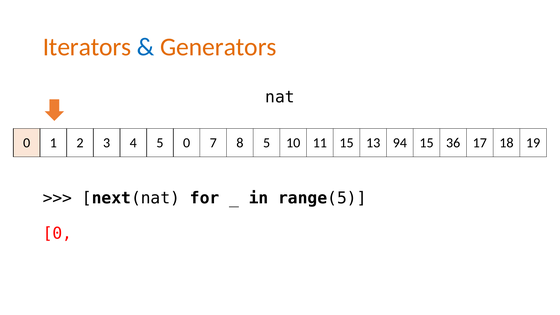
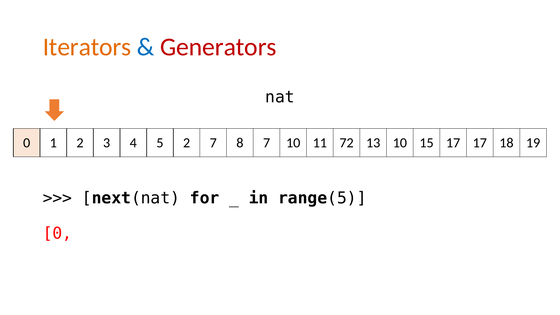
Generators colour: orange -> red (218, 47)
5 0: 0 -> 2 (187, 143)
8 5: 5 -> 7 (267, 143)
11 15: 15 -> 72 (347, 143)
13 94: 94 -> 10 (400, 143)
15 36: 36 -> 17 (453, 143)
